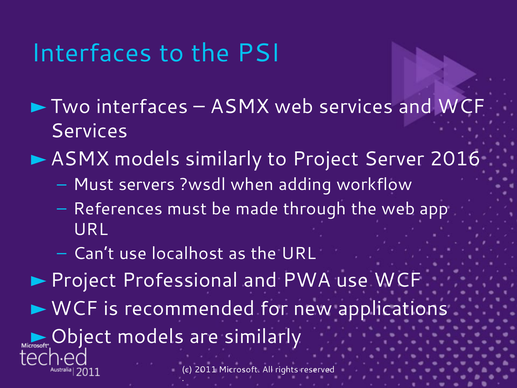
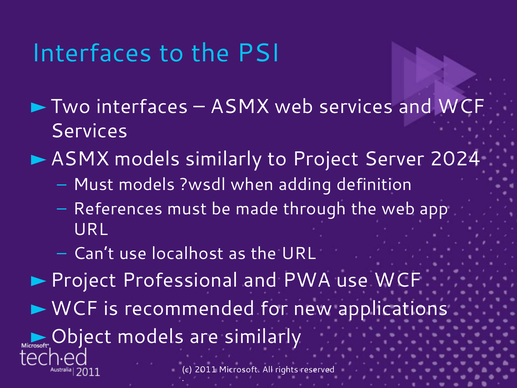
2016: 2016 -> 2024 (455, 159)
Must servers: servers -> models (147, 185)
workflow: workflow -> definition (374, 185)
